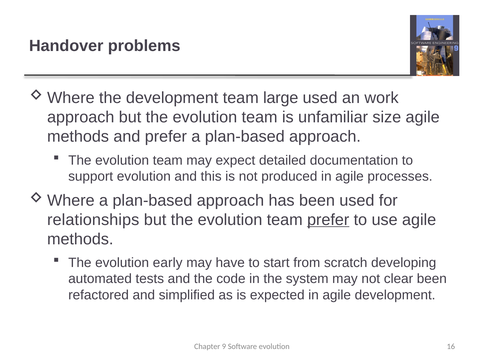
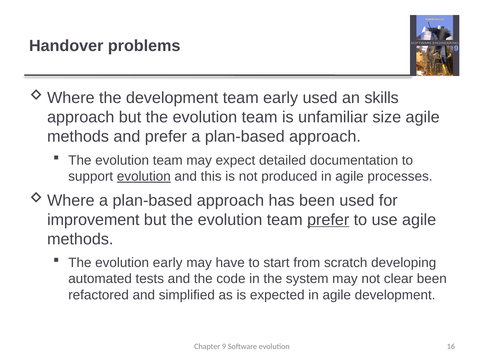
team large: large -> early (281, 98)
work: work -> skills (382, 98)
evolution underline: none -> present (144, 176)
relationships: relationships -> improvement (93, 220)
